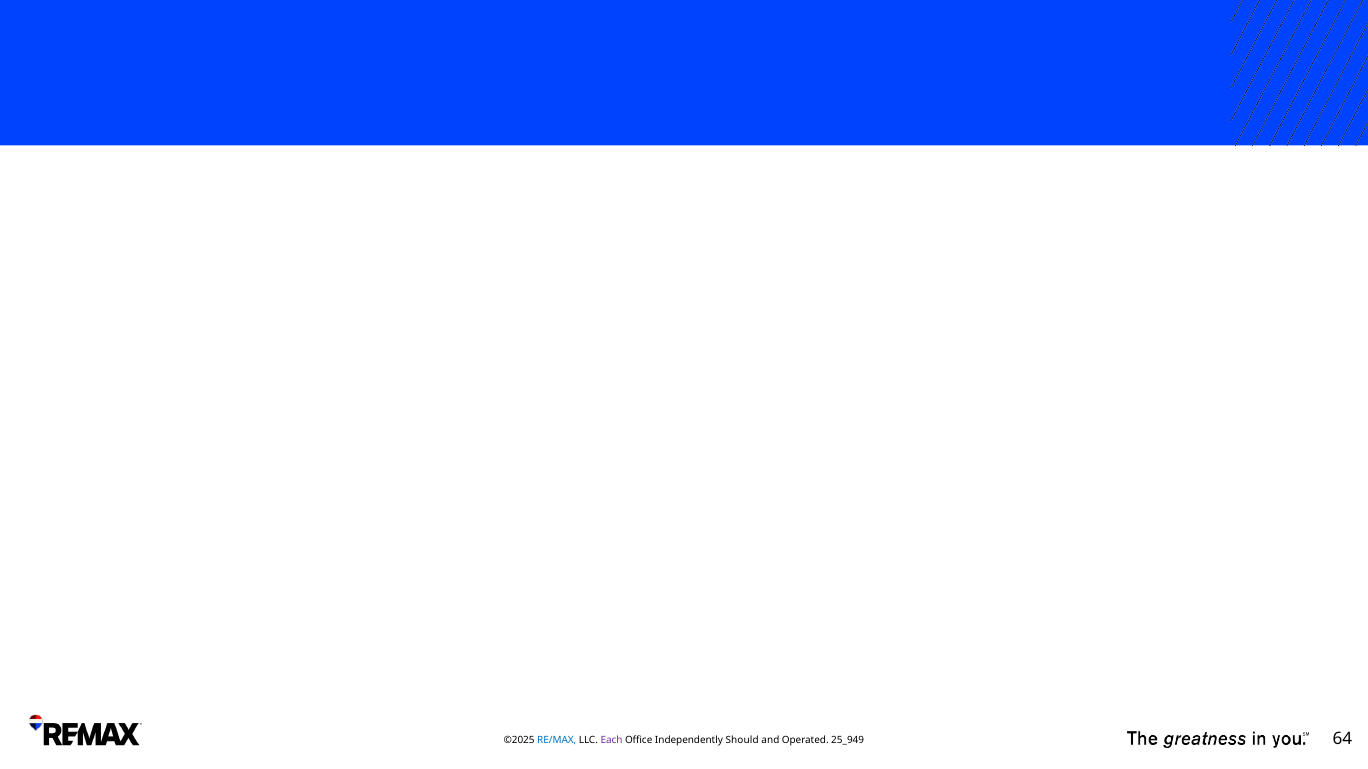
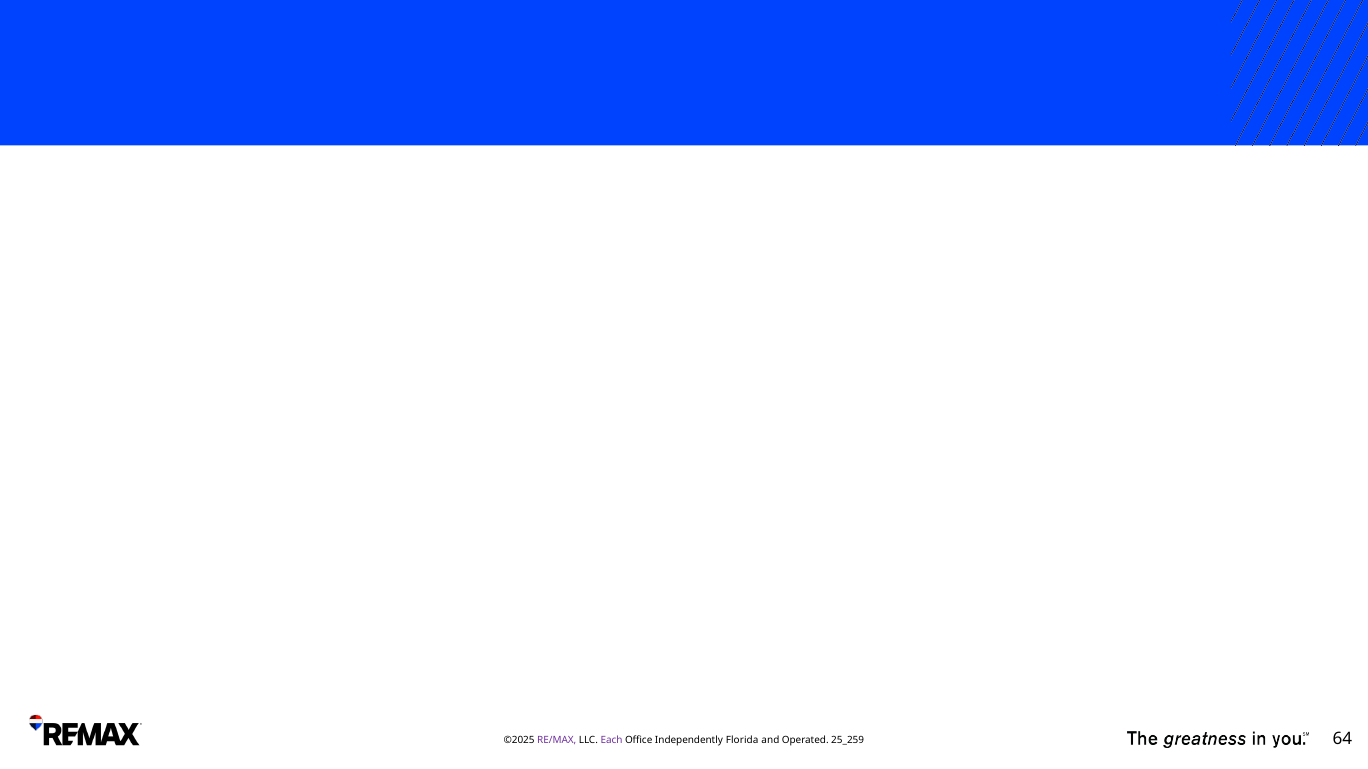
RE/MAX colour: blue -> purple (557, 740)
Should: Should -> Florida (742, 740)
25_949: 25_949 -> 25_259 (848, 740)
